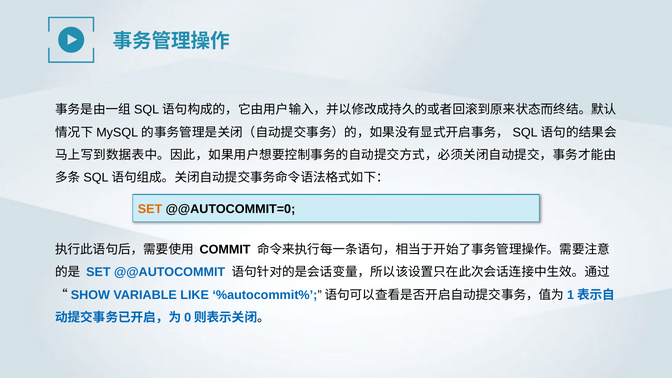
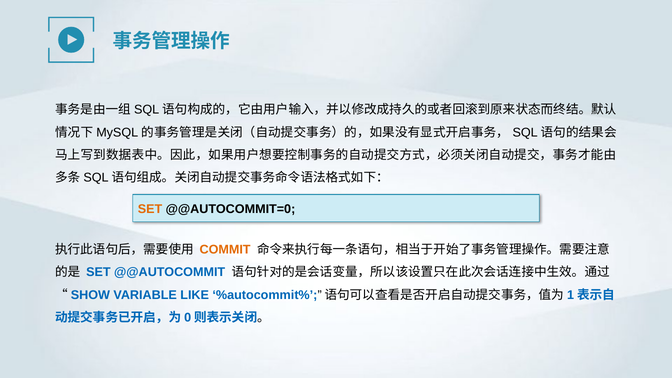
COMMIT colour: black -> orange (225, 250)
